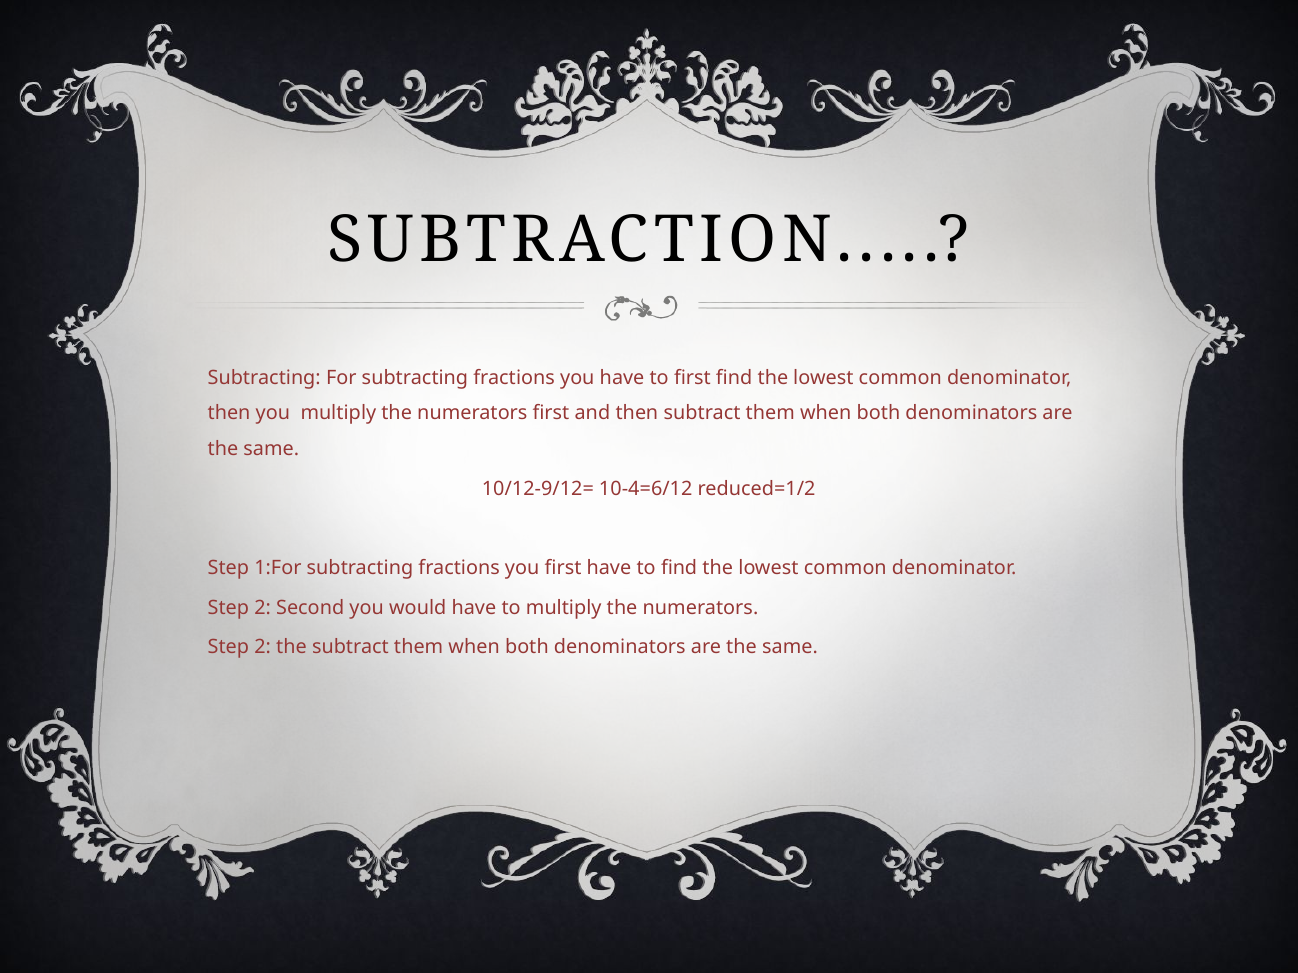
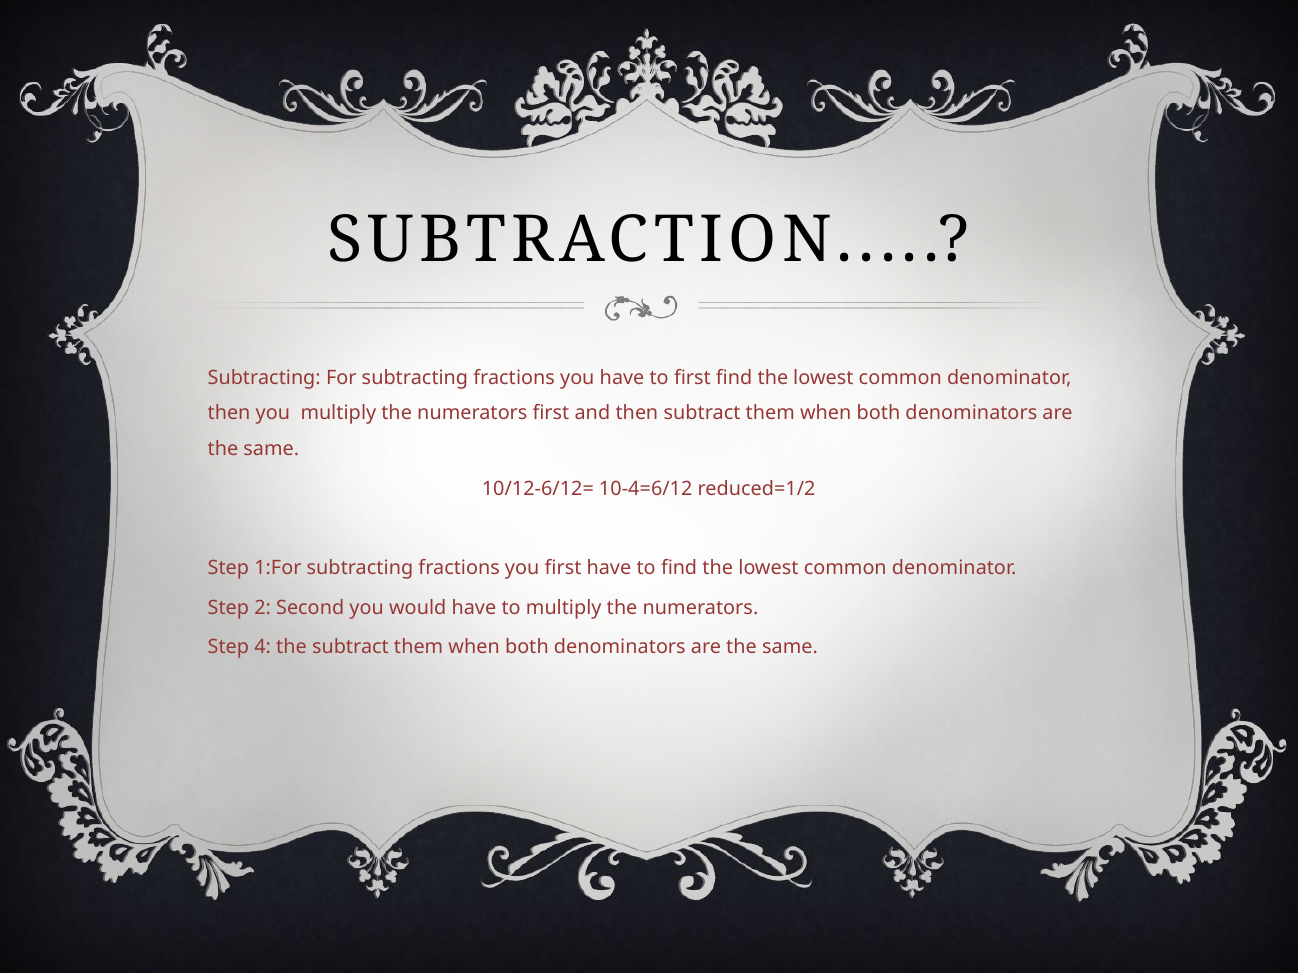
10/12-9/12=: 10/12-9/12= -> 10/12-6/12= (538, 489)
2: 2 -> 4 (263, 648)
